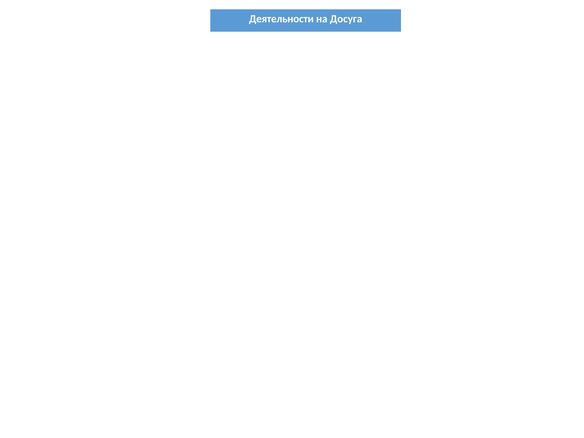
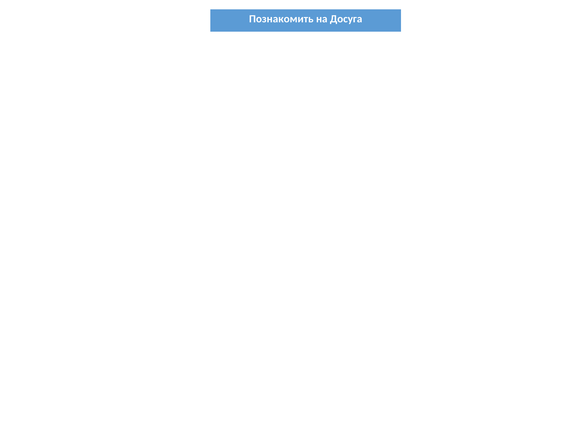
Деятельности: Деятельности -> Познакомить (281, 19)
